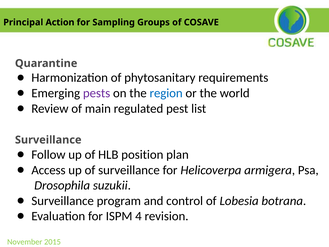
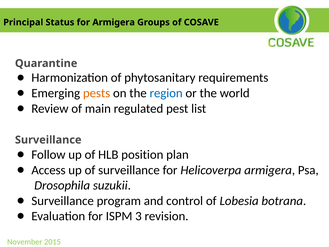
Action: Action -> Status (60, 22)
for Sampling: Sampling -> Armigera (114, 22)
pests colour: purple -> orange (97, 93)
4: 4 -> 3 (138, 216)
